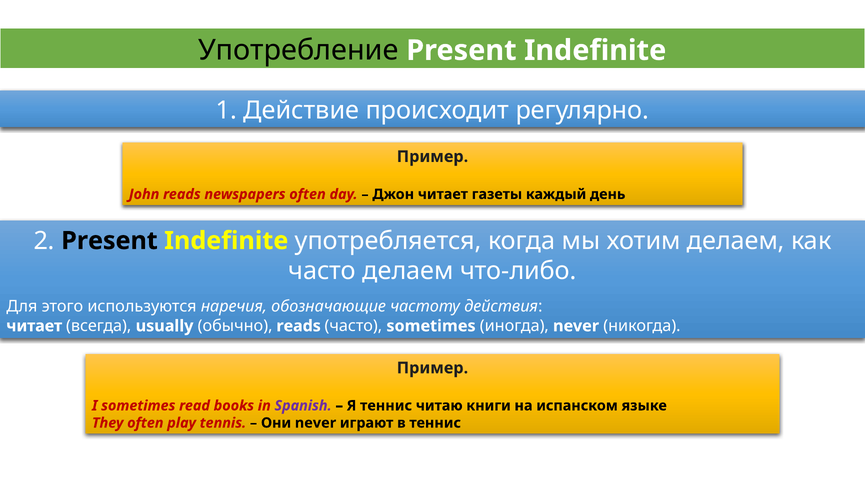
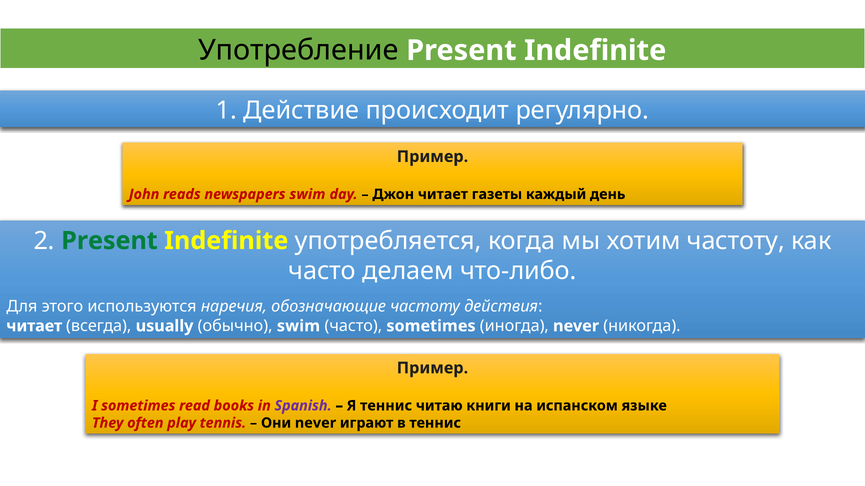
newspapers often: often -> swim (307, 194)
Present colour: black -> green (109, 241)
хотим делаем: делаем -> частоту (736, 241)
обычно reads: reads -> swim (298, 326)
